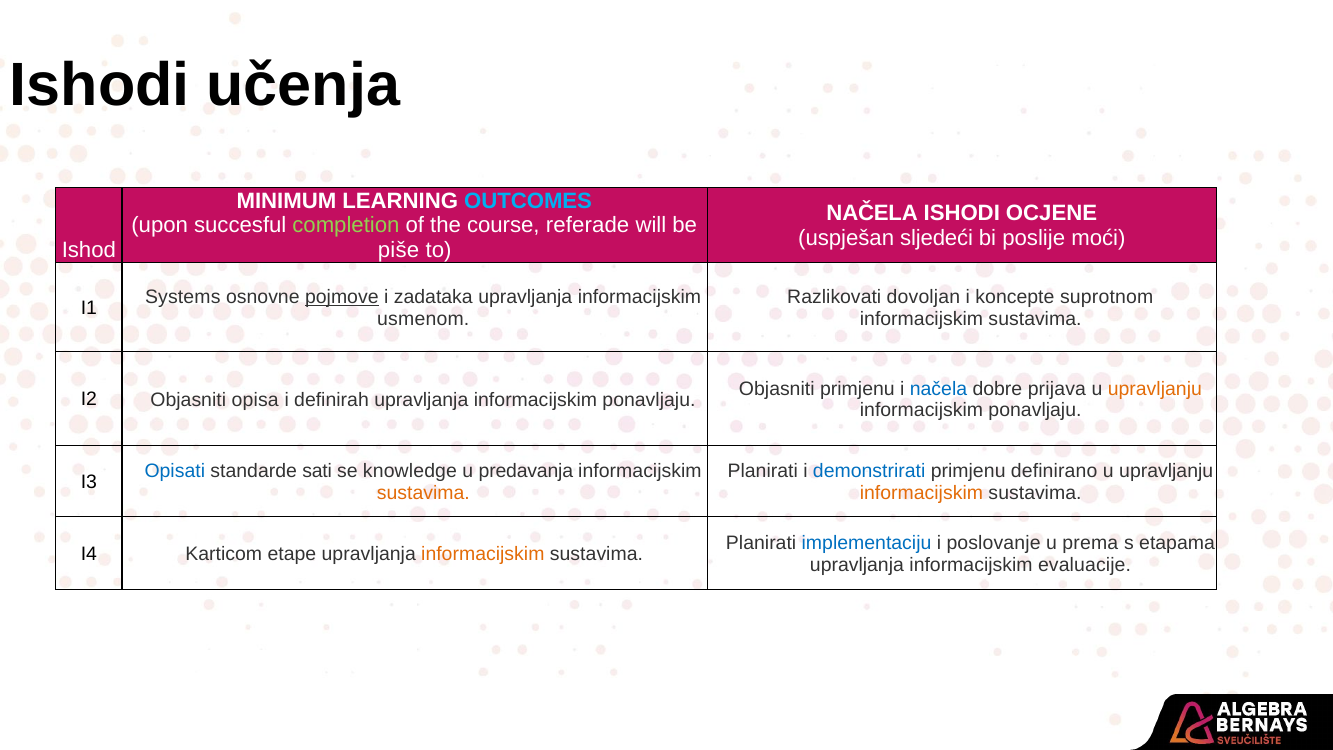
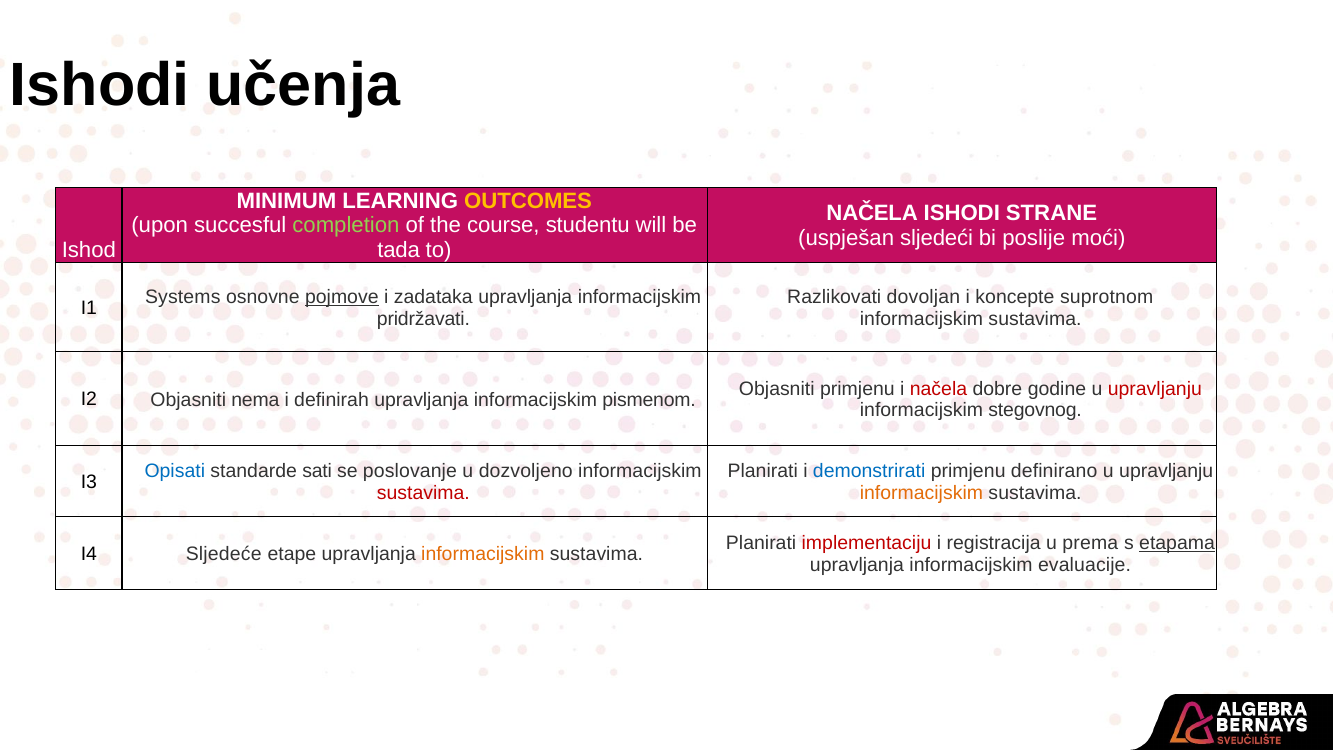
OUTCOMES colour: light blue -> yellow (528, 201)
OCJENE: OCJENE -> STRANE (1052, 213)
referade: referade -> studentu (588, 226)
piše: piše -> tada (399, 250)
usmenom: usmenom -> pridržavati (423, 319)
načela colour: blue -> red (939, 389)
prijava: prijava -> godine (1057, 389)
upravljanju colour: orange -> red (1155, 389)
opisa: opisa -> nema (255, 400)
upravljanja informacijskim ponavljaju: ponavljaju -> pismenom (649, 400)
ponavljaju: ponavljaju -> stegovnog (1035, 410)
knowledge: knowledge -> poslovanje (410, 471)
predavanja: predavanja -> dozvoljeno (526, 471)
sustavima colour: orange -> red (423, 493)
implementaciju colour: blue -> red (867, 543)
poslovanje: poslovanje -> registracija (994, 543)
etapama underline: none -> present (1177, 543)
Karticom: Karticom -> Sljedeće (224, 554)
